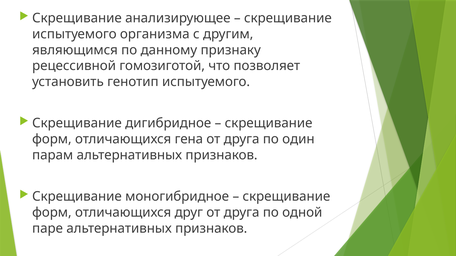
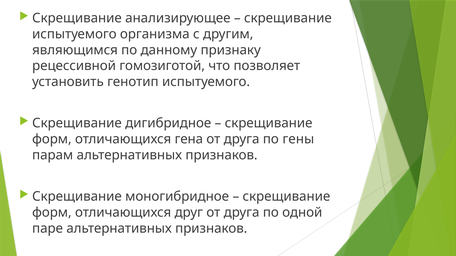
один: один -> гены (298, 139)
